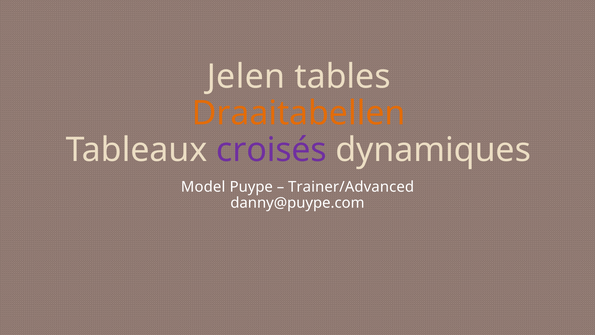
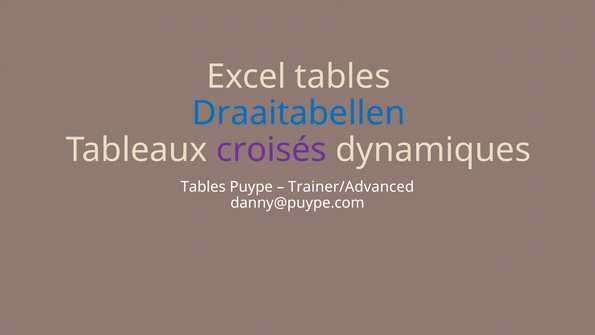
Jelen: Jelen -> Excel (246, 77)
Draaitabellen colour: orange -> blue (299, 113)
Model: Model -> Tables (203, 187)
